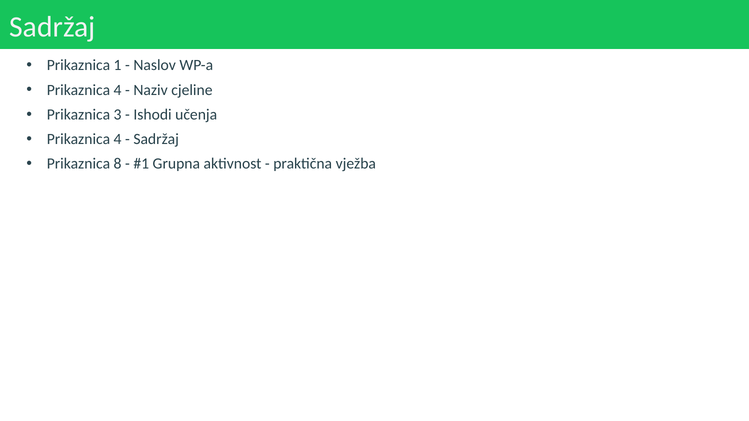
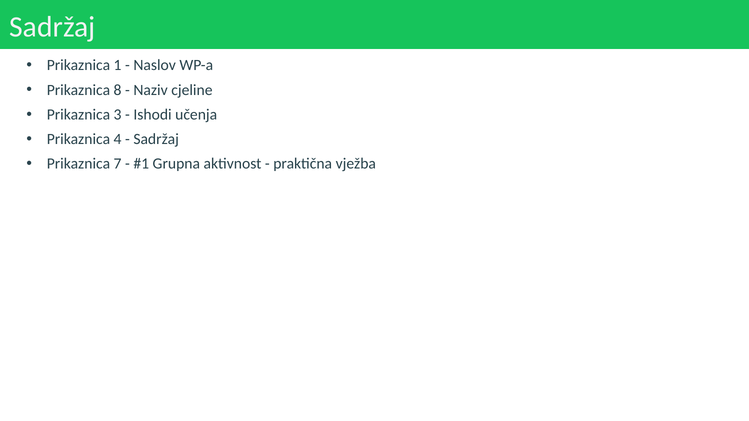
4: 4 -> 8 (118, 90)
8: 8 -> 7 (118, 164)
